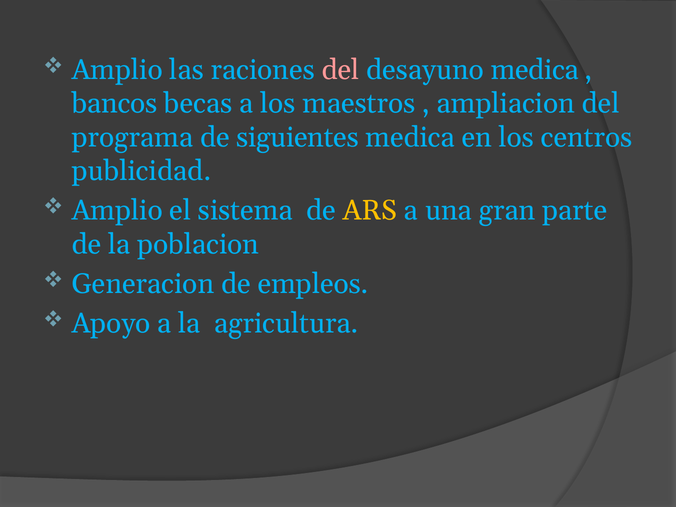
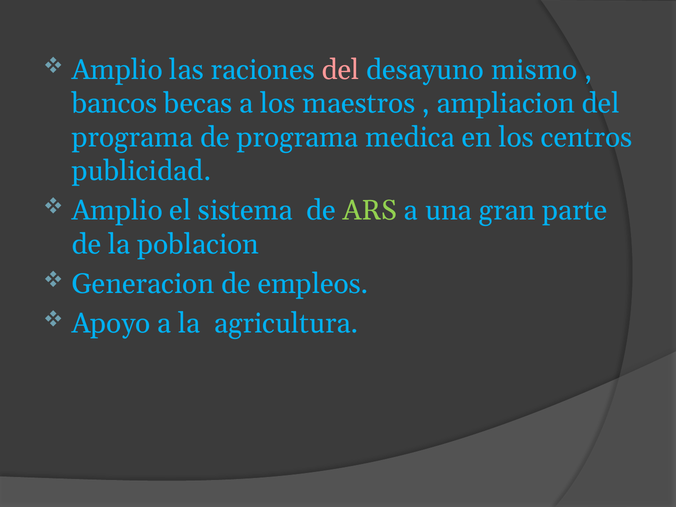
desayuno medica: medica -> mismo (534, 70)
de siguientes: siguientes -> programa (297, 137)
ARS colour: yellow -> light green (370, 211)
